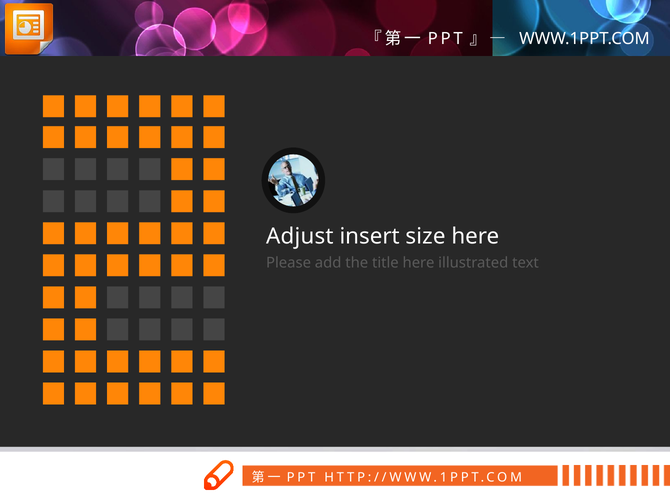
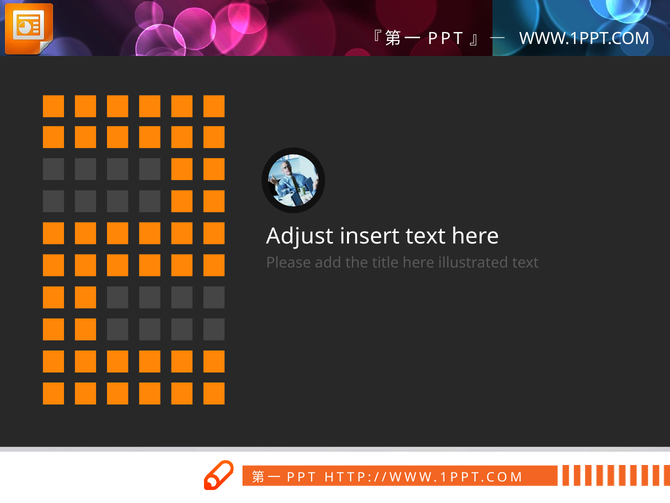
insert size: size -> text (426, 236)
